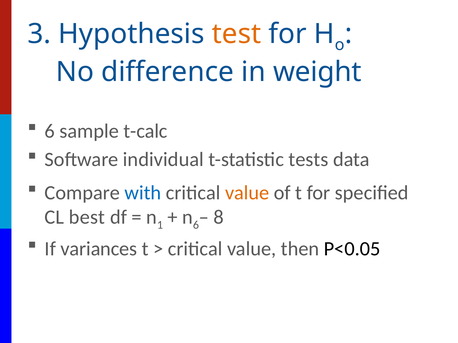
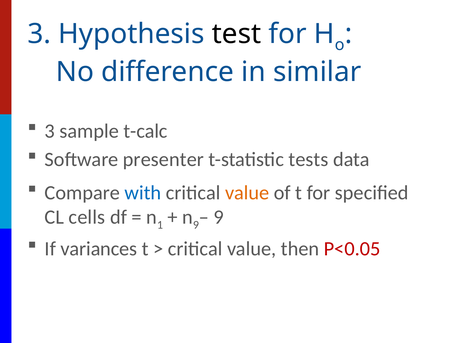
test colour: orange -> black (237, 34)
weight: weight -> similar (317, 72)
6: 6 -> 3 (50, 131)
individual: individual -> presenter (163, 160)
best: best -> cells (87, 217)
6: 6 -> 9 (196, 225)
8: 8 -> 9 (218, 217)
P<0.05 colour: black -> red (352, 249)
